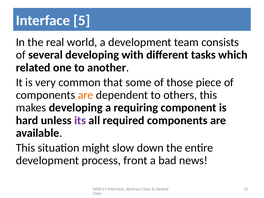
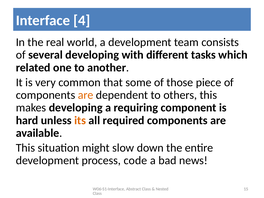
5: 5 -> 4 (82, 20)
its colour: purple -> orange (80, 120)
front: front -> code (135, 161)
